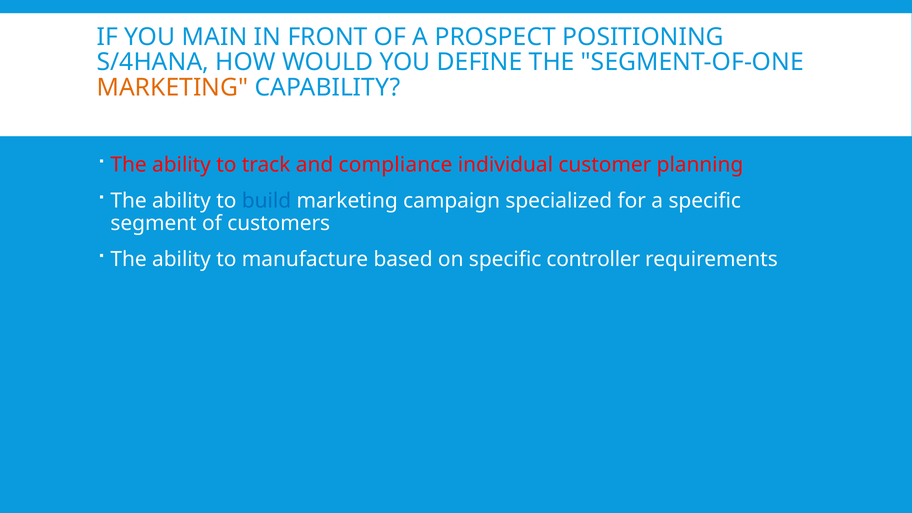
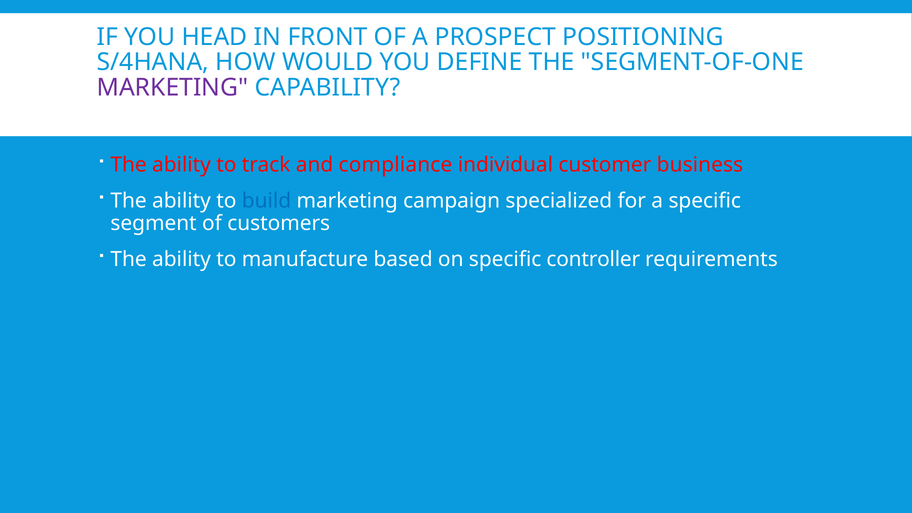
MAIN: MAIN -> HEAD (215, 37)
MARKETING colour: orange -> purple (173, 87)
planning: planning -> business (700, 165)
